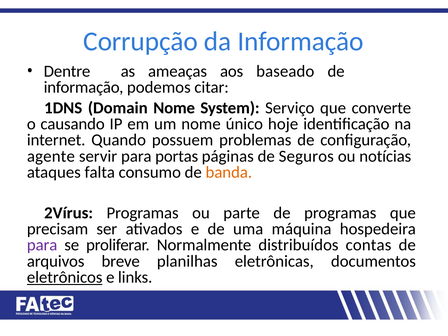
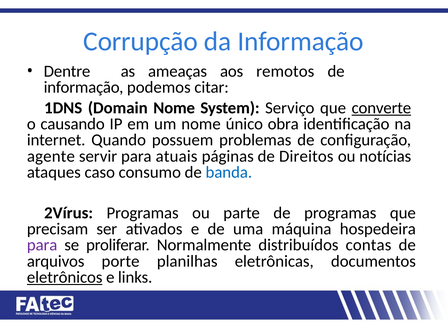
baseado: baseado -> remotos (285, 71)
converte underline: none -> present (381, 108)
hoje: hoje -> obra (283, 124)
portas: portas -> atuais (177, 156)
Seguros: Seguros -> Direitos (306, 156)
falta: falta -> caso (100, 172)
banda colour: orange -> blue (229, 172)
breve: breve -> porte (121, 261)
